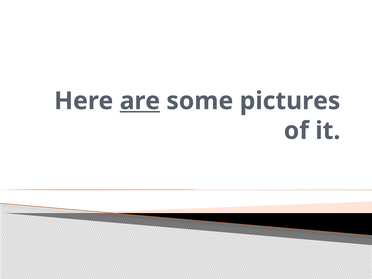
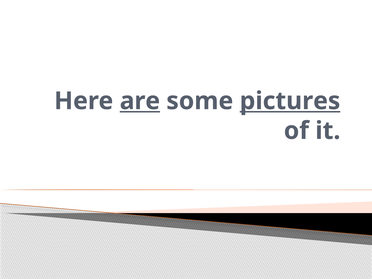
pictures underline: none -> present (290, 101)
